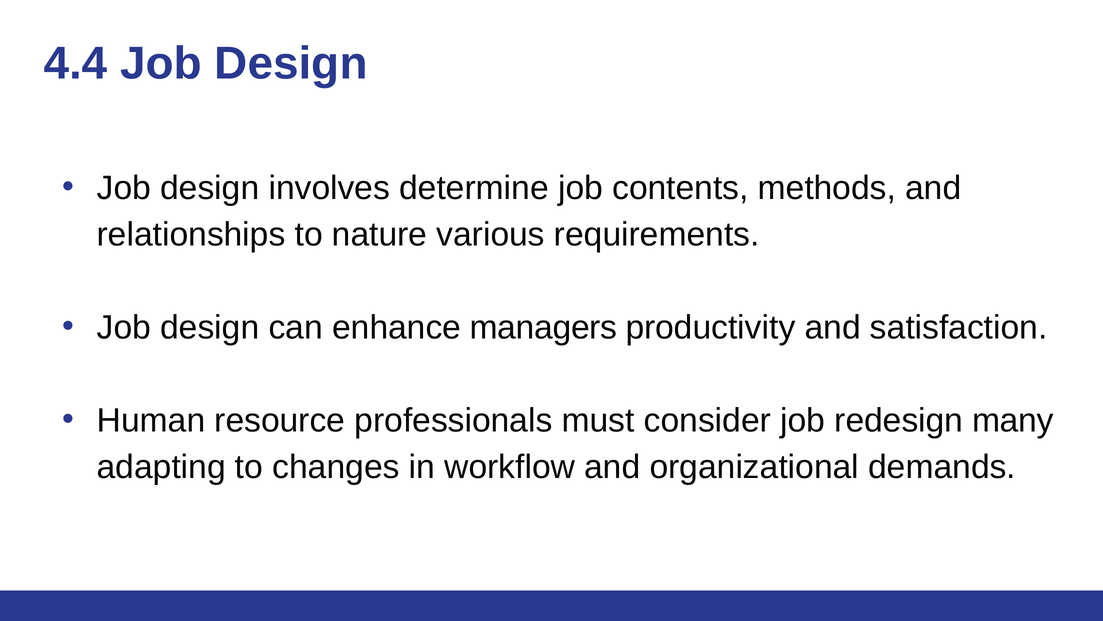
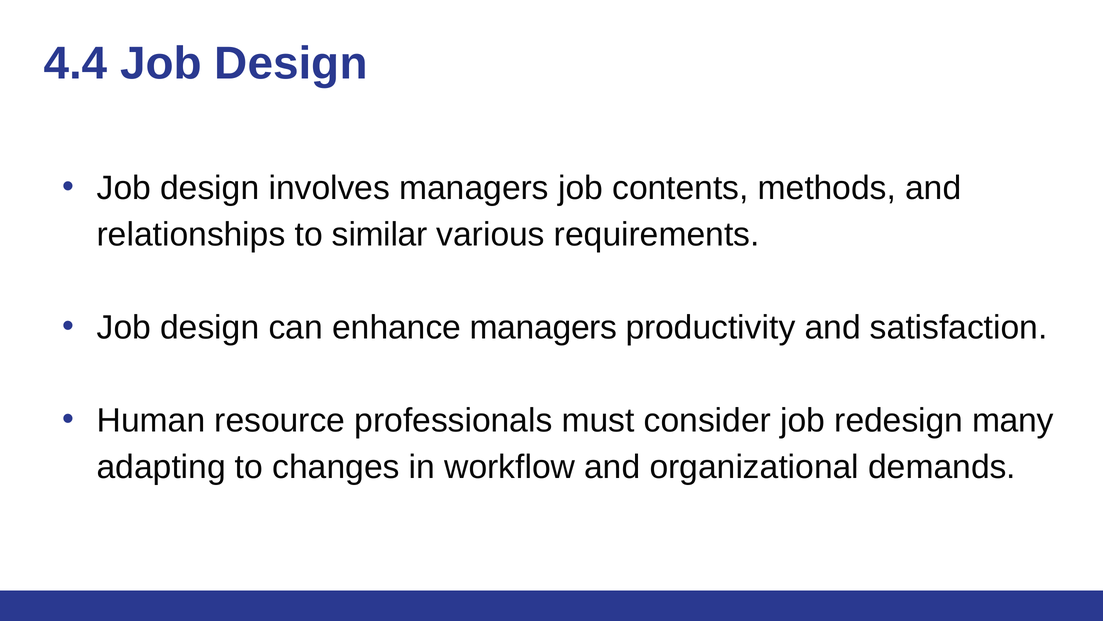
involves determine: determine -> managers (474, 188)
nature: nature -> similar (380, 234)
